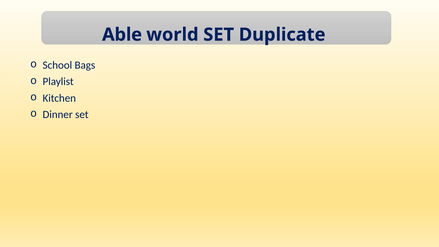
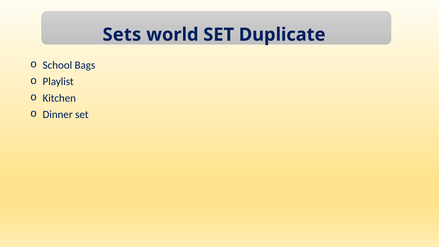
Able: Able -> Sets (122, 35)
